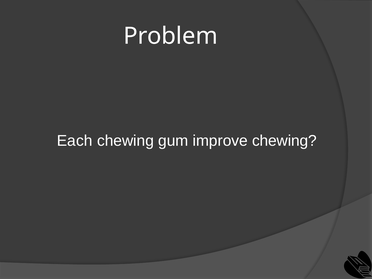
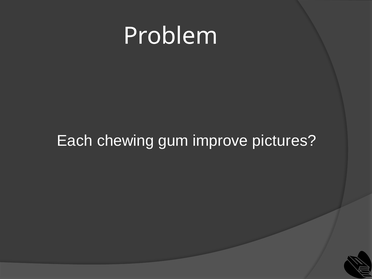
improve chewing: chewing -> pictures (284, 141)
